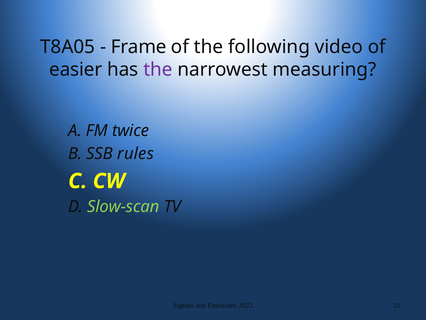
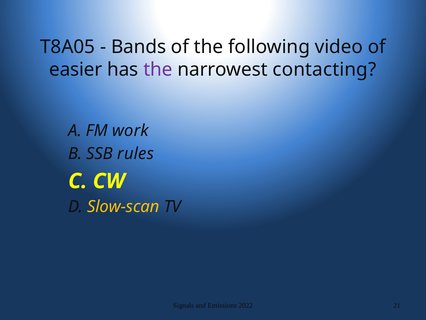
Frame: Frame -> Bands (139, 47)
measuring: measuring -> contacting (324, 69)
twice: twice -> work (130, 130)
Slow-scan colour: light green -> yellow (123, 206)
